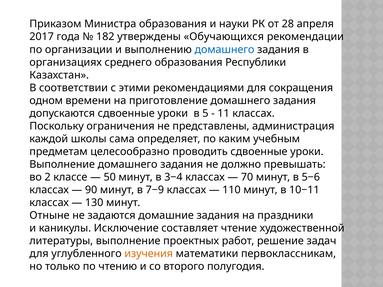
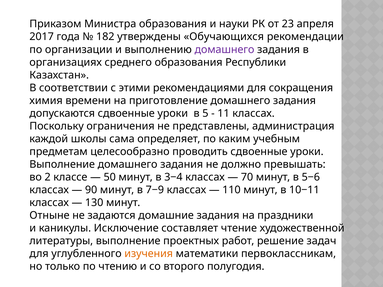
28: 28 -> 23 (288, 24)
домашнего colour: blue -> purple (224, 50)
одном: одном -> химия (46, 101)
